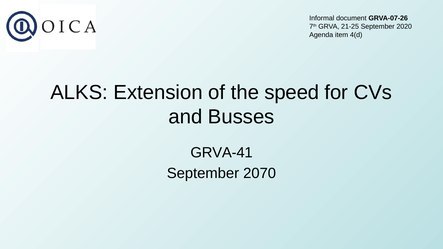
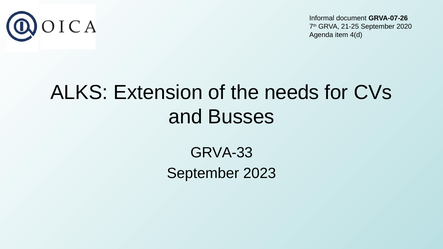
speed: speed -> needs (292, 93)
GRVA-41: GRVA-41 -> GRVA-33 (222, 153)
2070: 2070 -> 2023 (260, 173)
